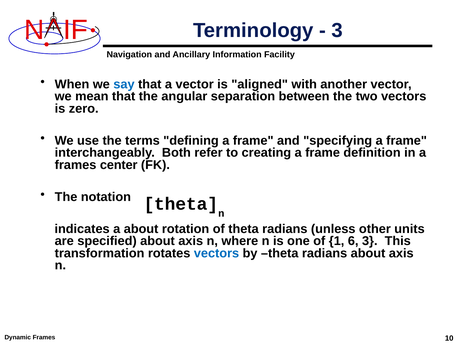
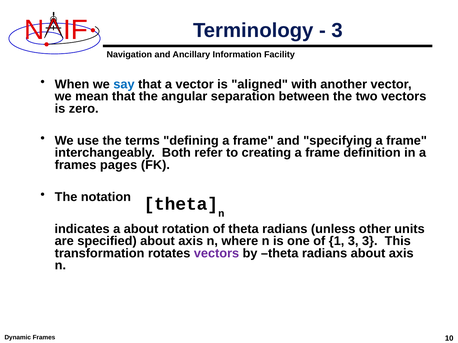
center: center -> pages (119, 165)
1 6: 6 -> 3 (353, 241)
vectors colour: blue -> purple (217, 254)
